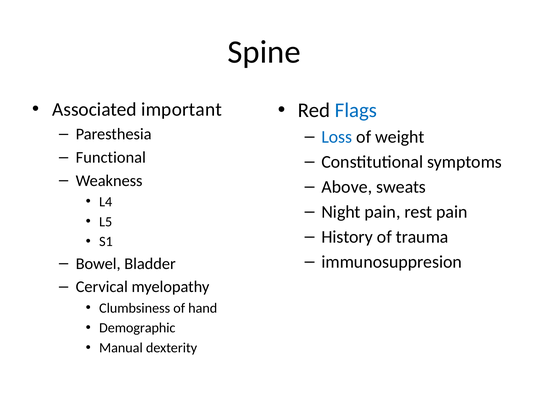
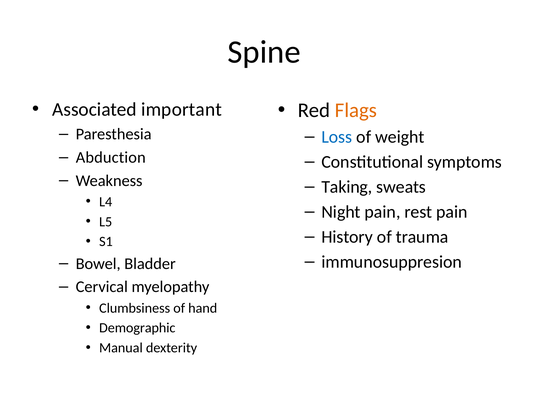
Flags colour: blue -> orange (356, 110)
Functional: Functional -> Abduction (111, 157)
Above: Above -> Taking (347, 187)
